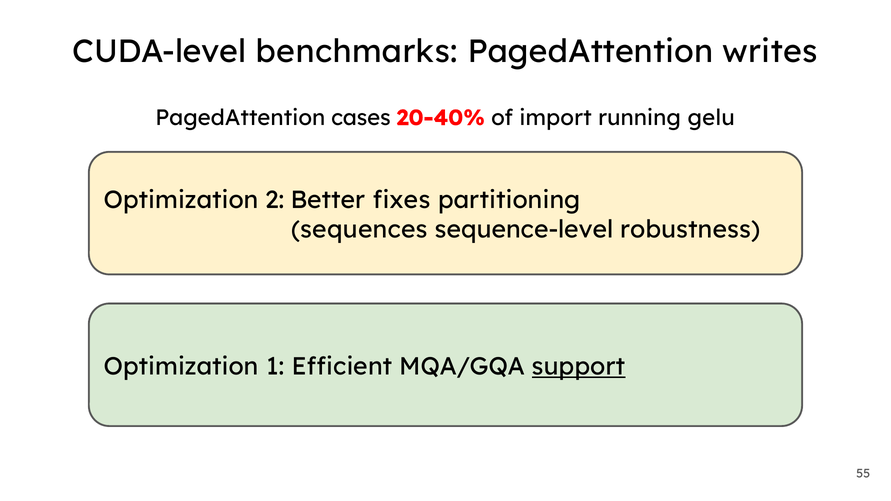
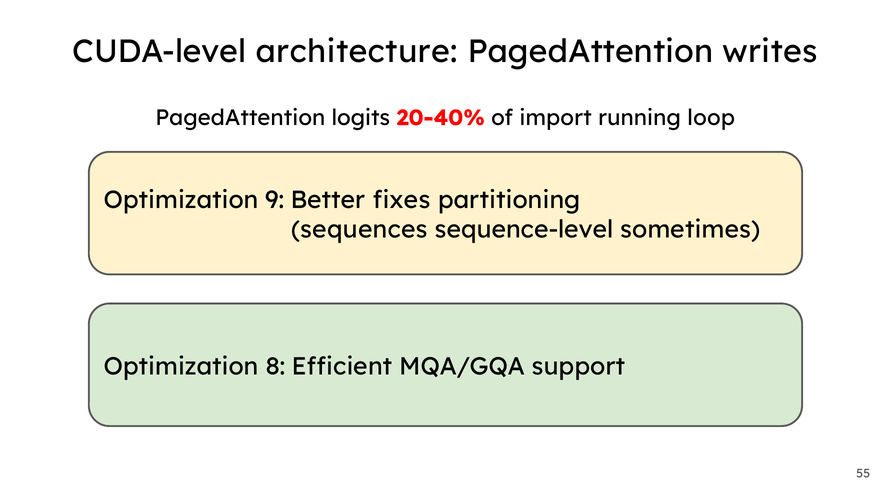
benchmarks: benchmarks -> architecture (357, 52)
cases: cases -> logits (361, 118)
gelu: gelu -> loop (711, 118)
2: 2 -> 9 (275, 200)
robustness: robustness -> sometimes (690, 230)
1: 1 -> 8 (275, 367)
support underline: present -> none (579, 367)
